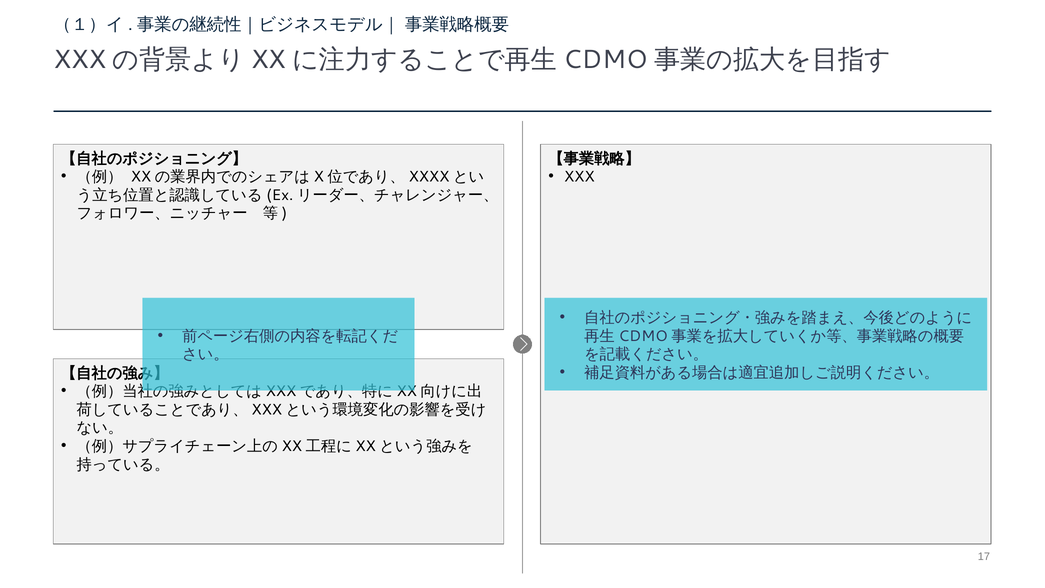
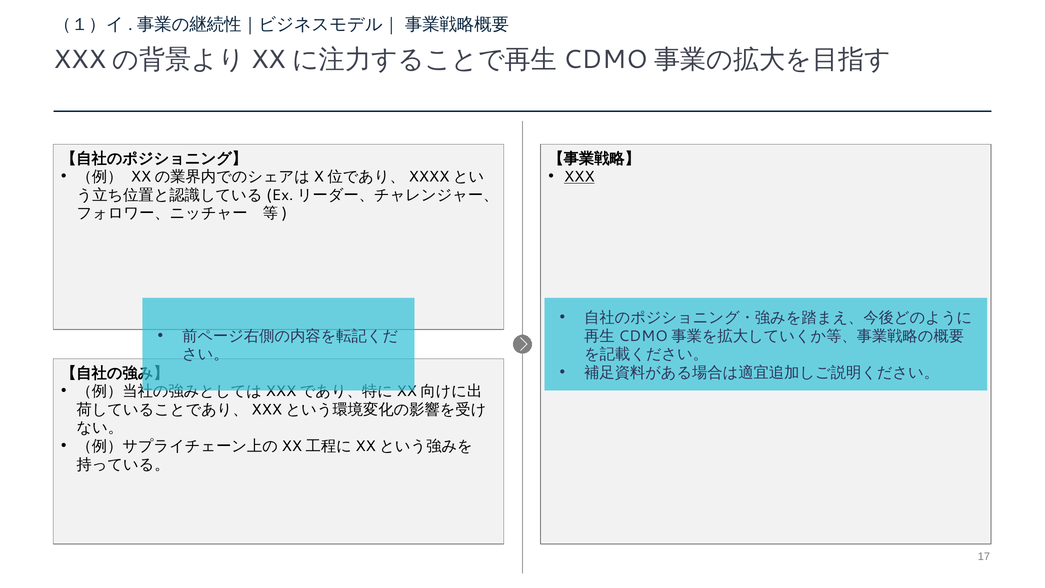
XXX underline: none -> present (579, 177)
